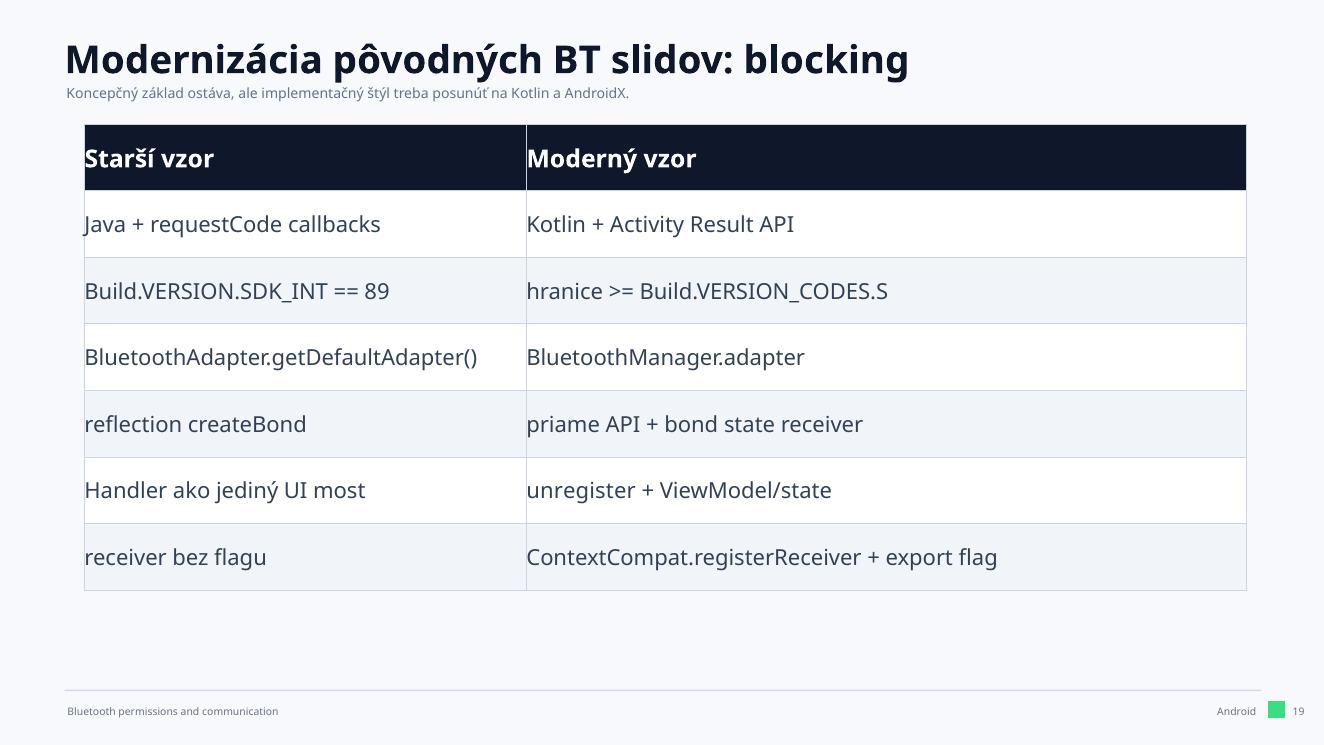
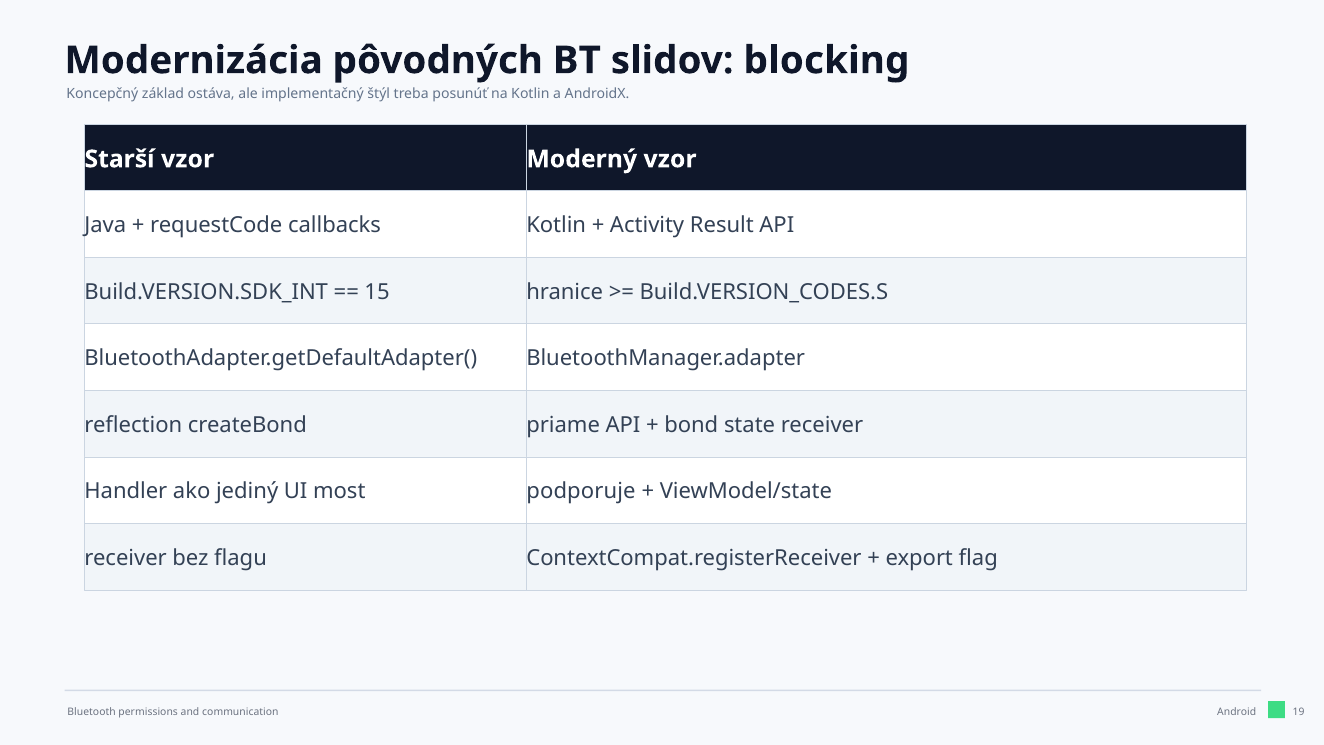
89: 89 -> 15 (377, 292)
unregister: unregister -> podporuje (581, 492)
